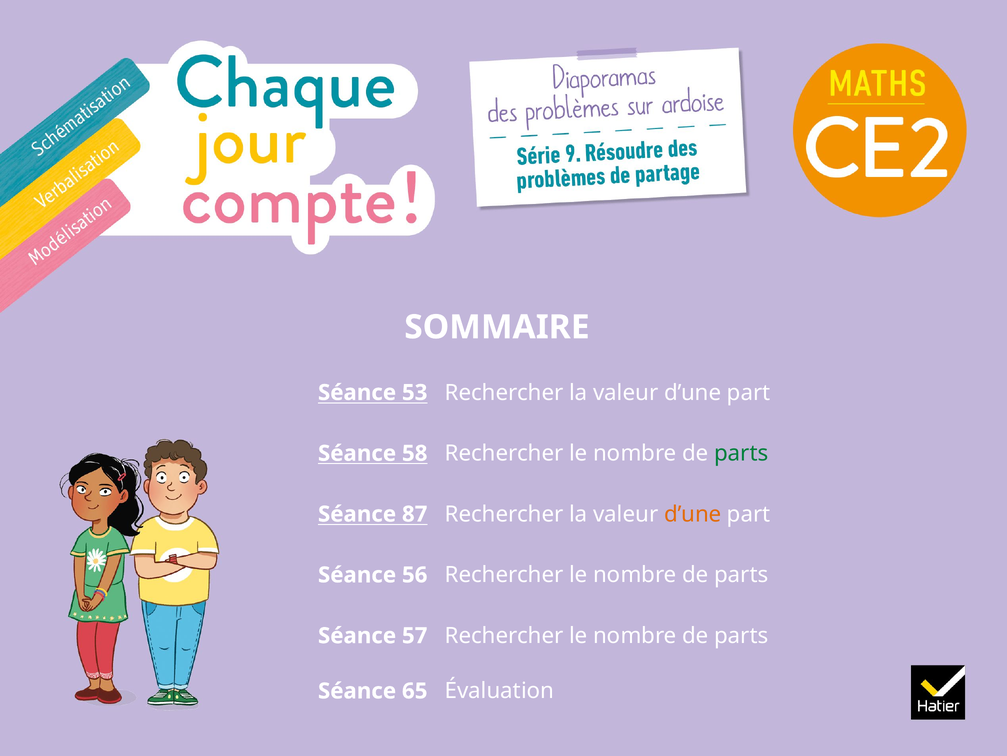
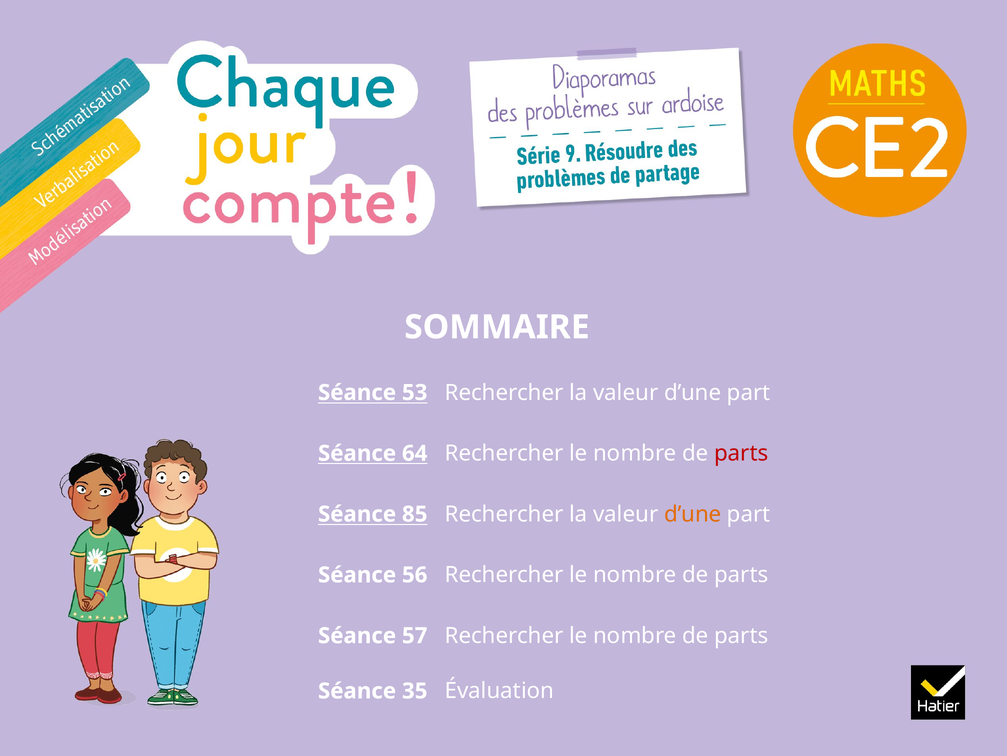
58: 58 -> 64 (415, 453)
parts colour: green -> red (741, 453)
87: 87 -> 85 (415, 514)
65: 65 -> 35 (415, 690)
